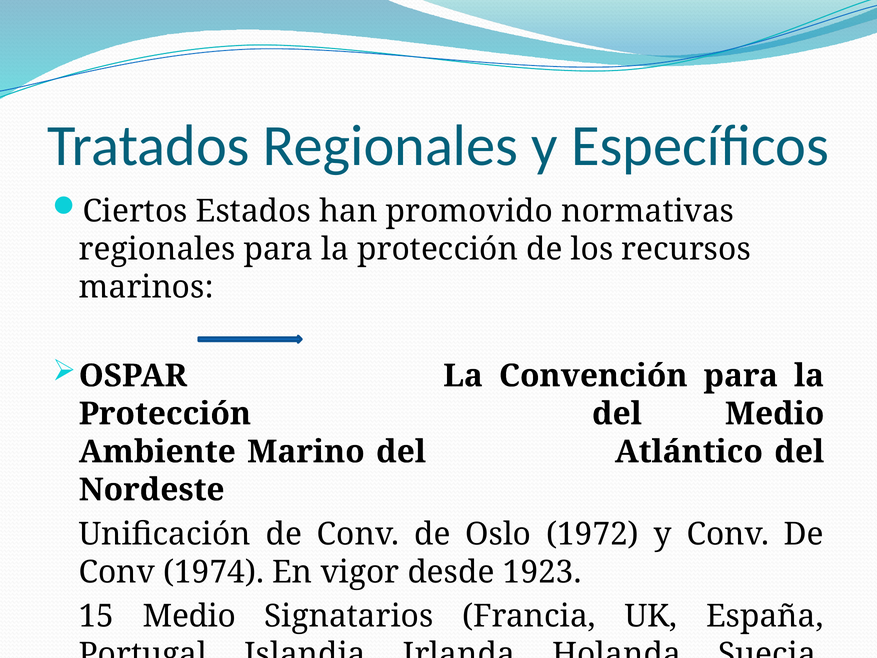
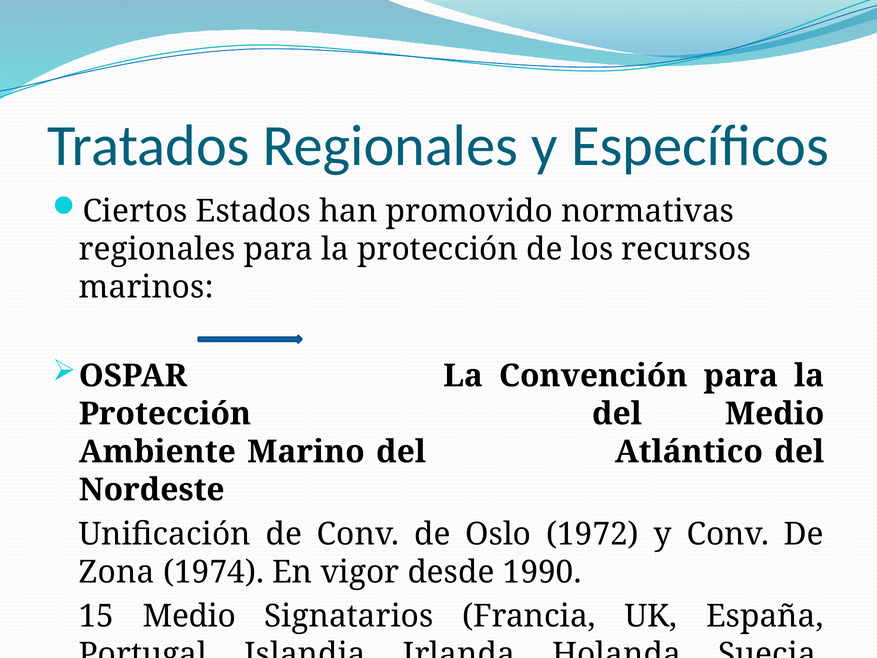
Conv: Conv -> Zona (117, 572)
1923: 1923 -> 1990 (542, 572)
